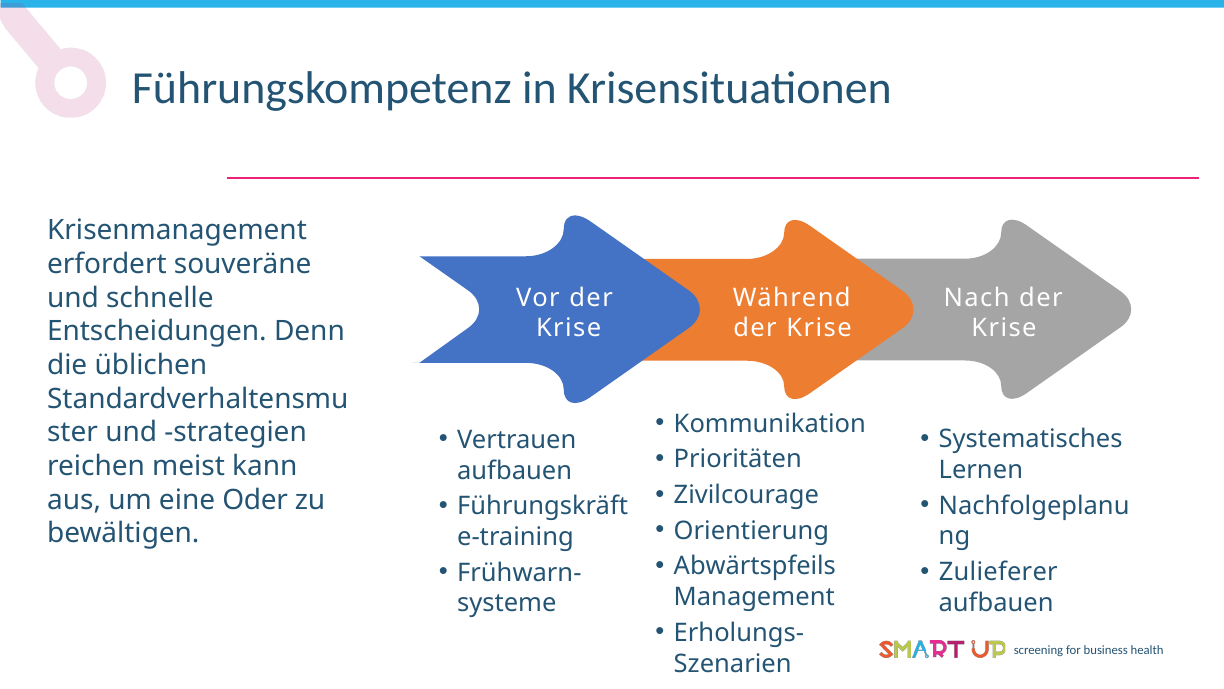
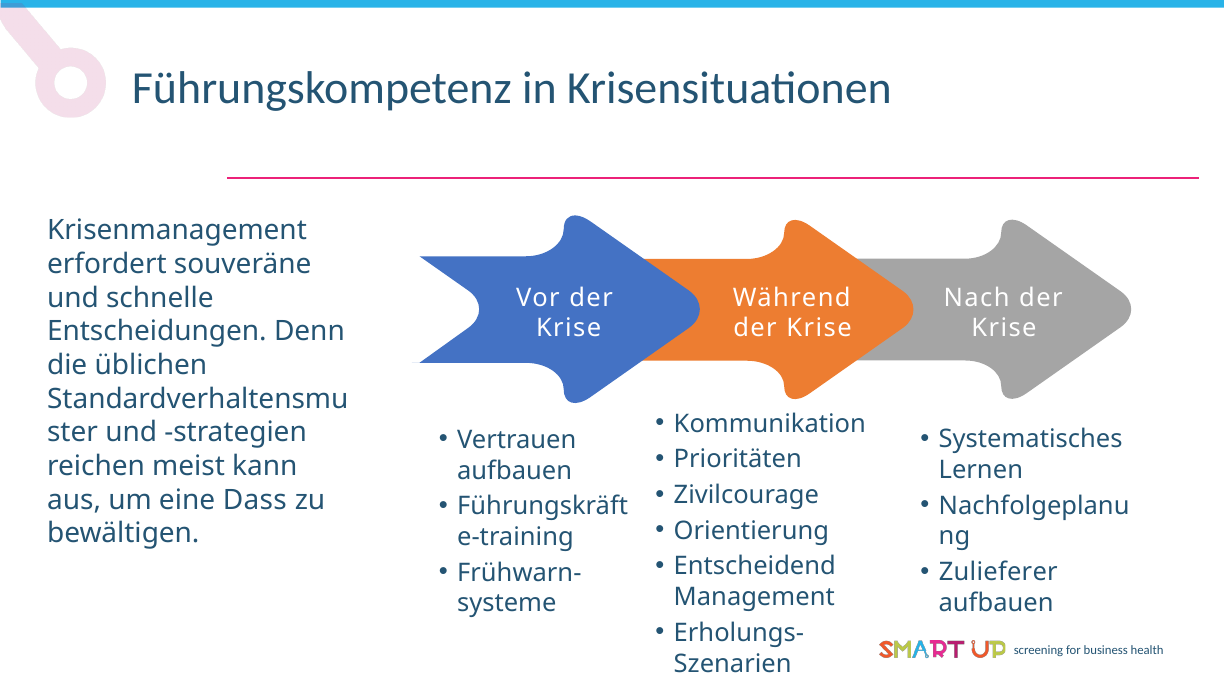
Oder: Oder -> Dass (255, 499)
Abwärtspfeils: Abwärtspfeils -> Entscheidend (755, 566)
